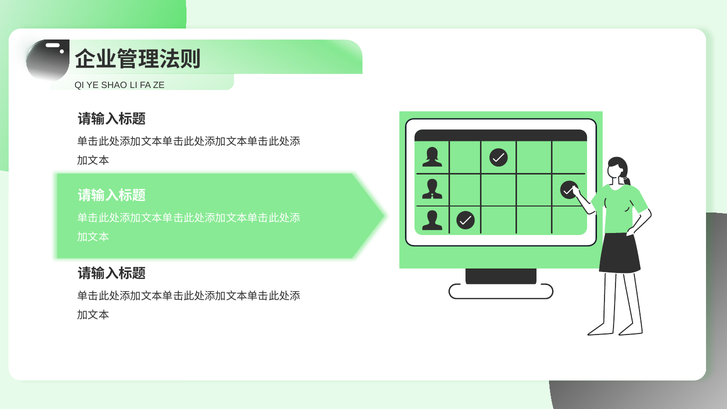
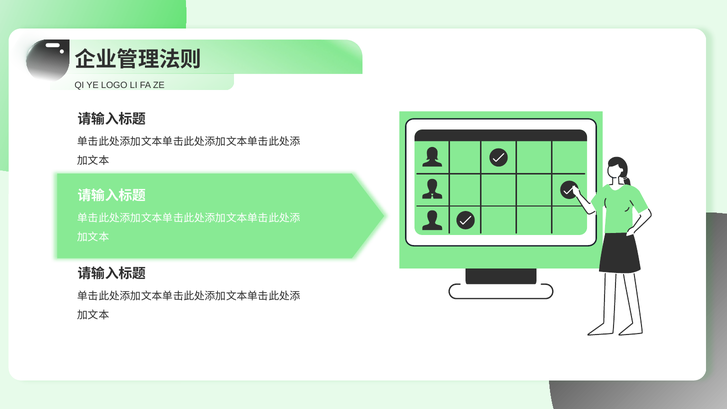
SHAO: SHAO -> LOGO (114, 85)
